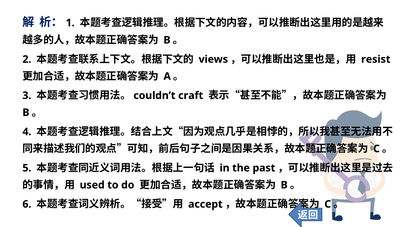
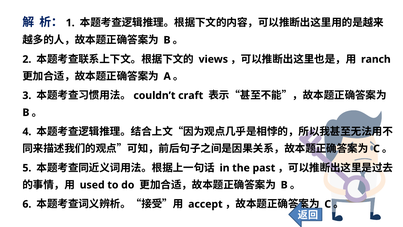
resist: resist -> ranch (376, 59)
